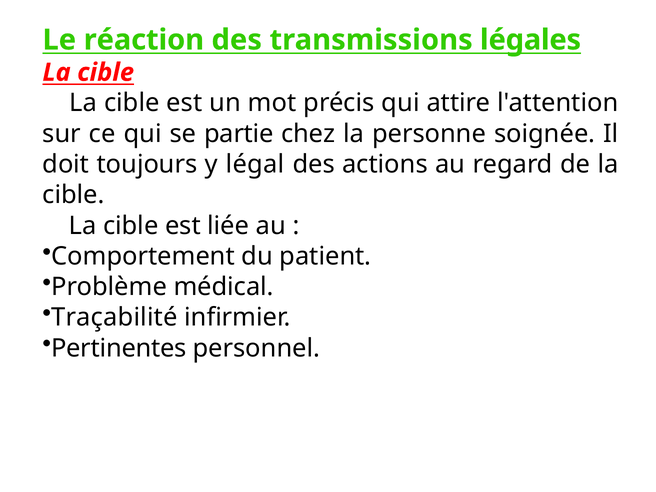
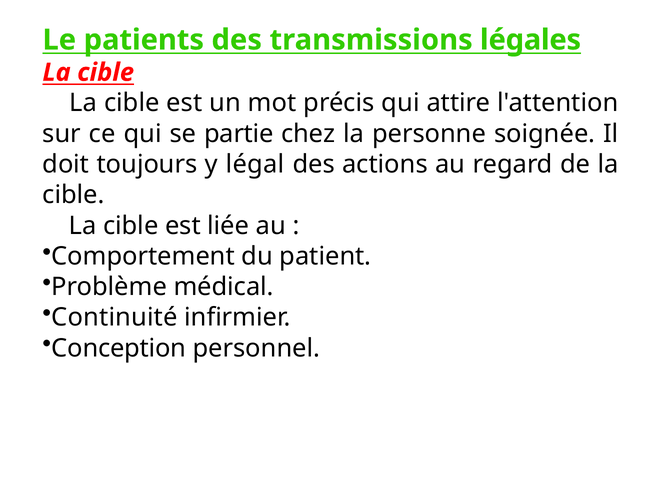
réaction: réaction -> patients (144, 40)
Traçabilité: Traçabilité -> Continuité (115, 317)
Pertinentes: Pertinentes -> Conception (119, 348)
